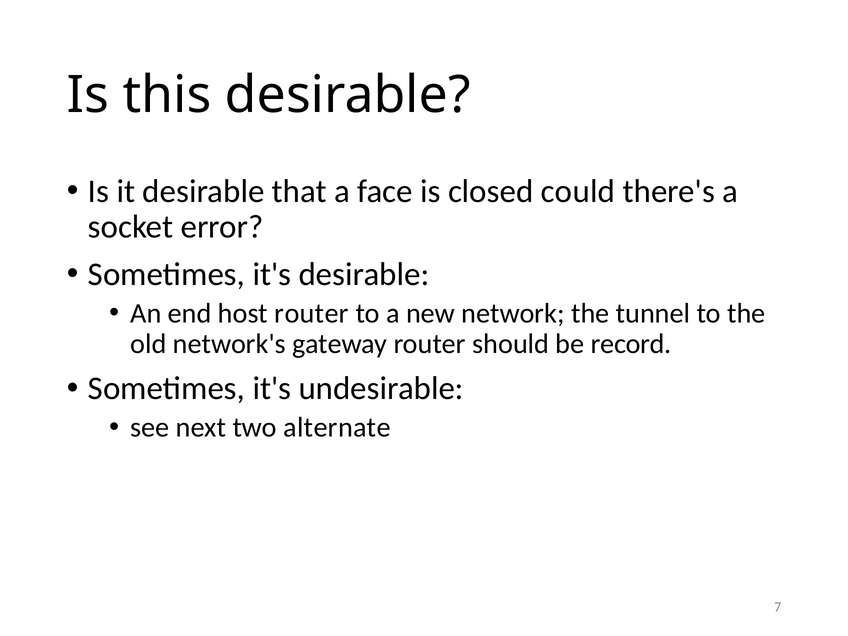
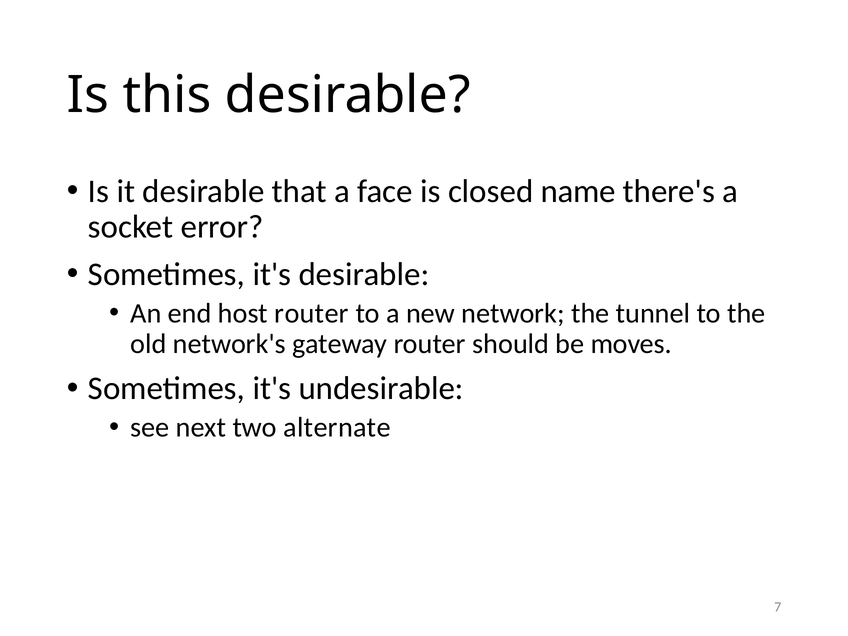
could: could -> name (578, 191)
record: record -> moves (631, 344)
